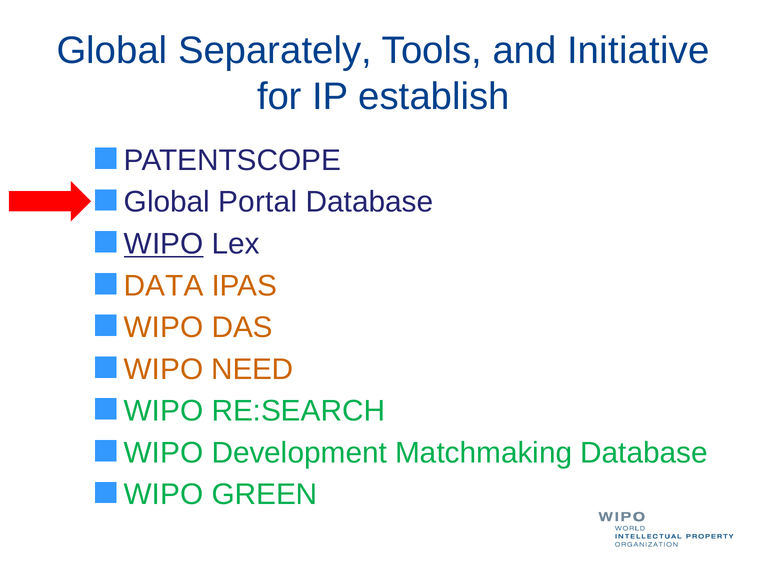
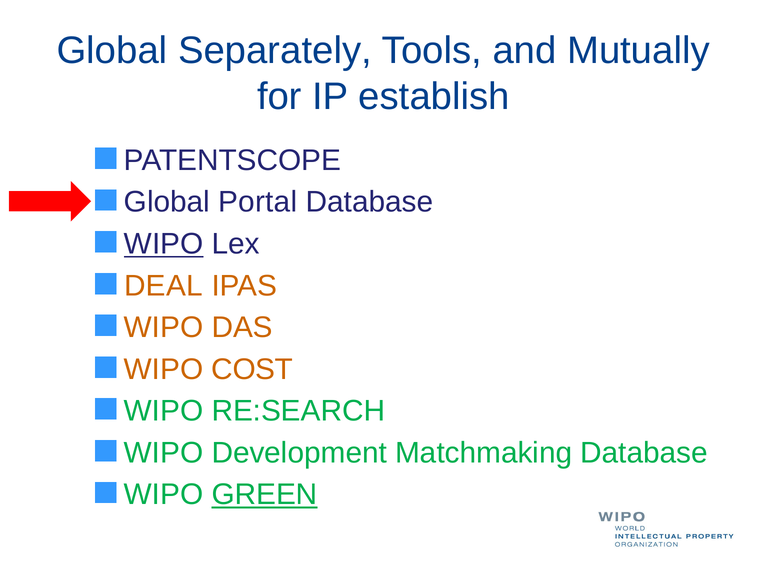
Initiative: Initiative -> Mutually (638, 51)
DATA: DATA -> DEAL (164, 286)
NEED: NEED -> COST (252, 369)
GREEN underline: none -> present (265, 495)
